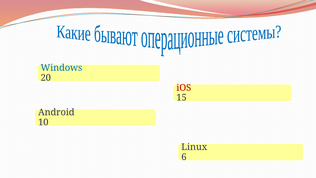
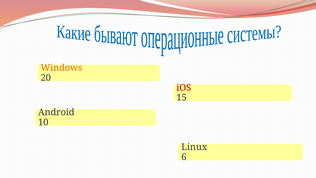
Windows colour: blue -> orange (61, 68)
